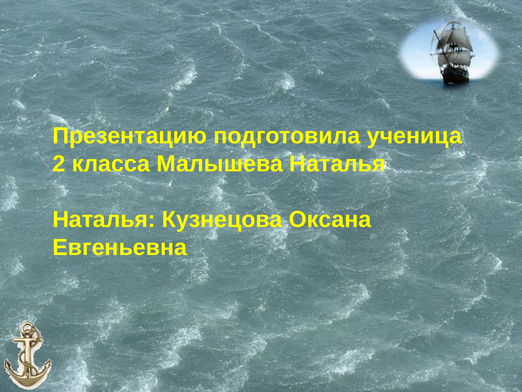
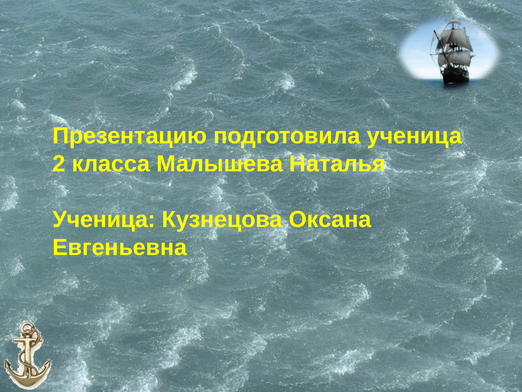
Наталья: Наталья -> Ученица (104, 219)
